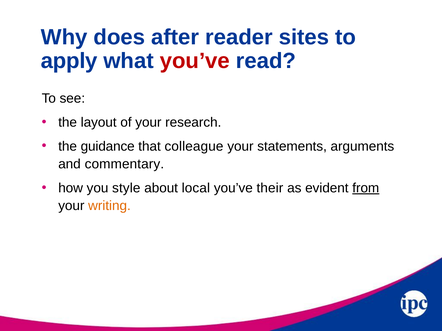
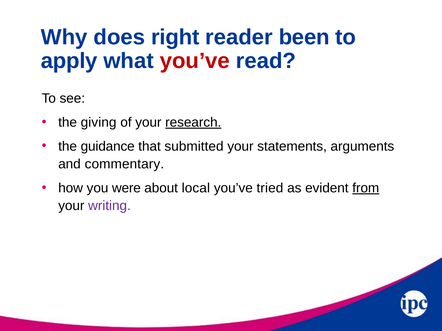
after: after -> right (175, 37)
sites: sites -> been (304, 37)
layout: layout -> giving (99, 123)
research underline: none -> present (193, 123)
colleague: colleague -> submitted (194, 146)
style: style -> were (126, 188)
their: their -> tried (270, 188)
writing colour: orange -> purple (109, 206)
